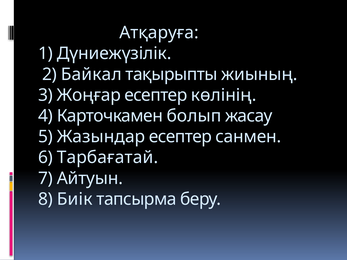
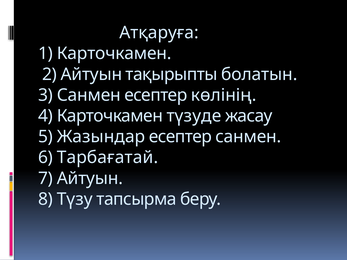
1 Дүниежүзілік: Дүниежүзілік -> Карточкамен (114, 54)
2 Байкал: Байкал -> Айтуын (91, 74)
жиының: жиының -> болатын (259, 74)
3 Жоңғар: Жоңғар -> Санмен (89, 95)
болып: болып -> түзуде (194, 116)
Биік: Биік -> Түзу (75, 199)
